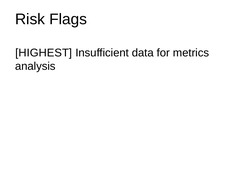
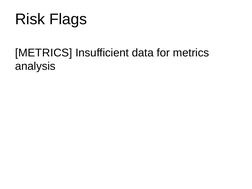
HIGHEST: HIGHEST -> METRICS (44, 53)
